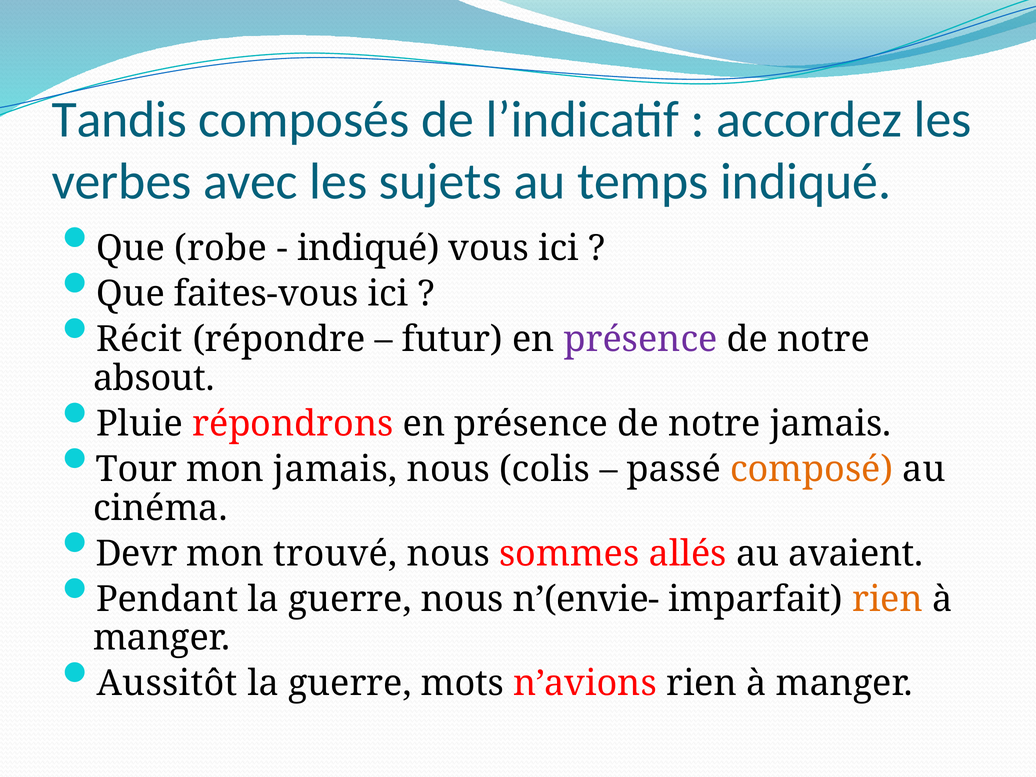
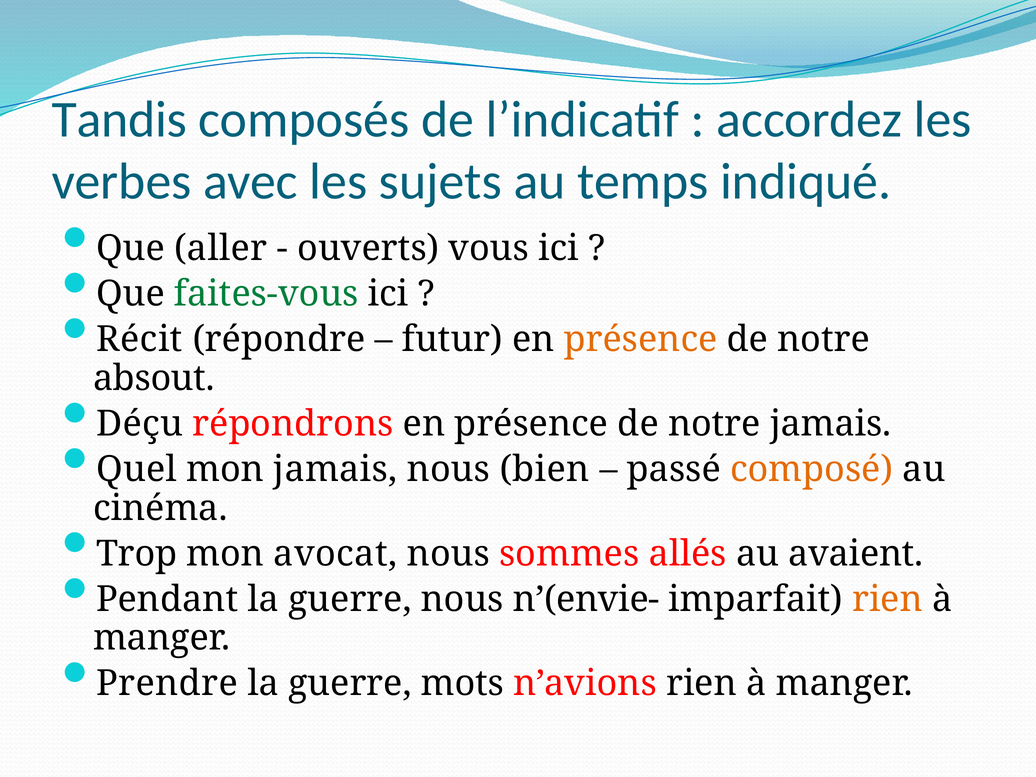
robe: robe -> aller (221, 248)
indiqué: indiqué -> ouverts (368, 248)
faites-vous colour: black -> green (266, 294)
présence colour: purple -> orange (641, 340)
Pluie: Pluie -> Déçu (140, 424)
Tour: Tour -> Quel (136, 469)
colis: colis -> bien (545, 469)
Devr: Devr -> Trop (137, 554)
trouvé: trouvé -> avocat (335, 554)
Aussitôt: Aussitôt -> Prendre (167, 684)
